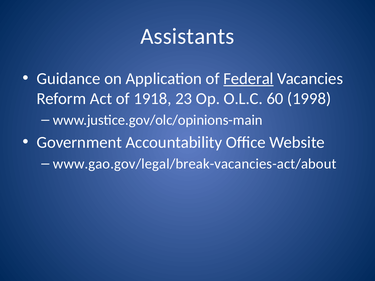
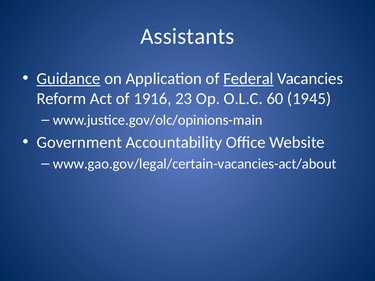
Guidance underline: none -> present (69, 79)
1918: 1918 -> 1916 (153, 99)
1998: 1998 -> 1945 (309, 99)
www.gao.gov/legal/break-vacancies-act/about: www.gao.gov/legal/break-vacancies-act/about -> www.gao.gov/legal/certain-vacancies-act/about (195, 164)
